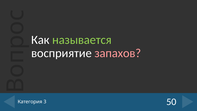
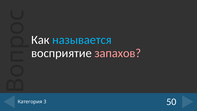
называется colour: light green -> light blue (82, 40)
